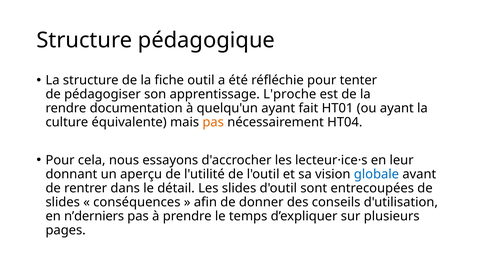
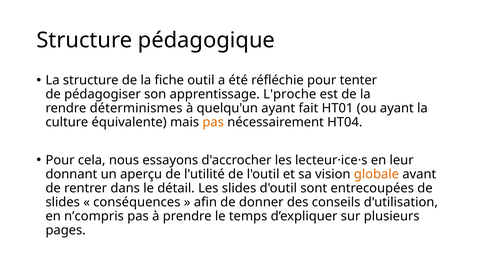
documentation: documentation -> déterminismes (136, 108)
globale colour: blue -> orange (376, 174)
n’derniers: n’derniers -> n’compris (94, 216)
